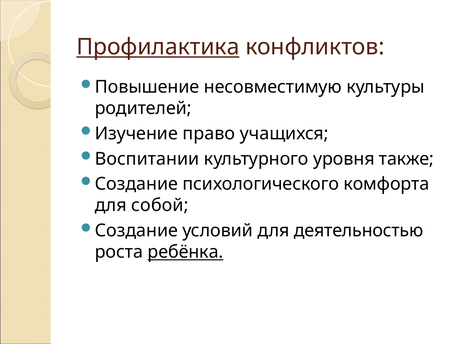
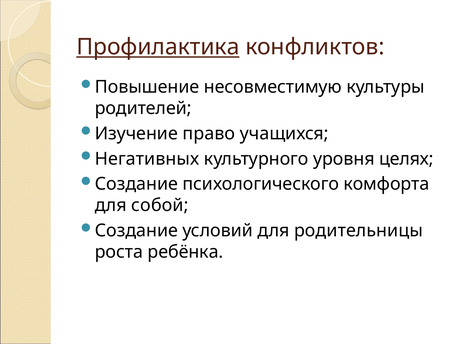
Воспитании: Воспитании -> Негативных (147, 159)
также: также -> целях (406, 159)
деятельностью: деятельностью -> родительницы (359, 230)
ребёнка underline: present -> none (185, 252)
